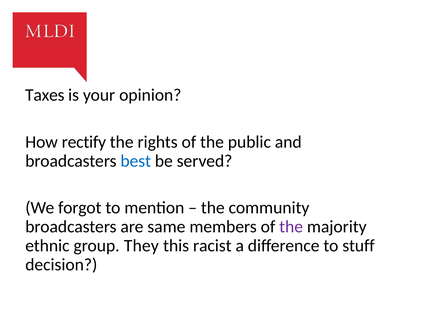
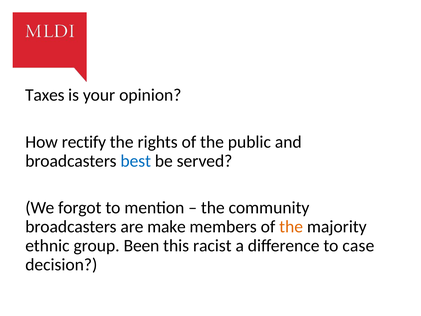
same: same -> make (166, 226)
the colour: purple -> orange (291, 226)
They: They -> Been (141, 245)
stuff: stuff -> case (358, 245)
